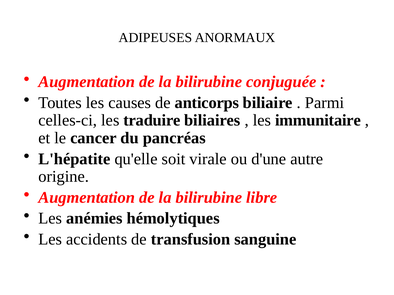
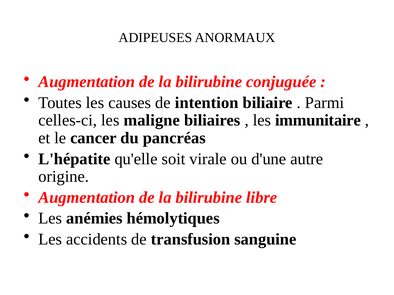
anticorps: anticorps -> intention (207, 103)
traduire: traduire -> maligne (152, 121)
